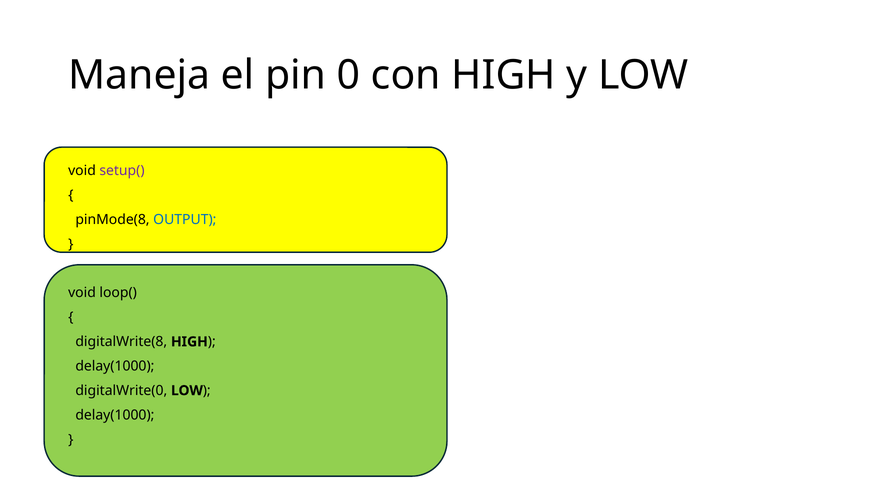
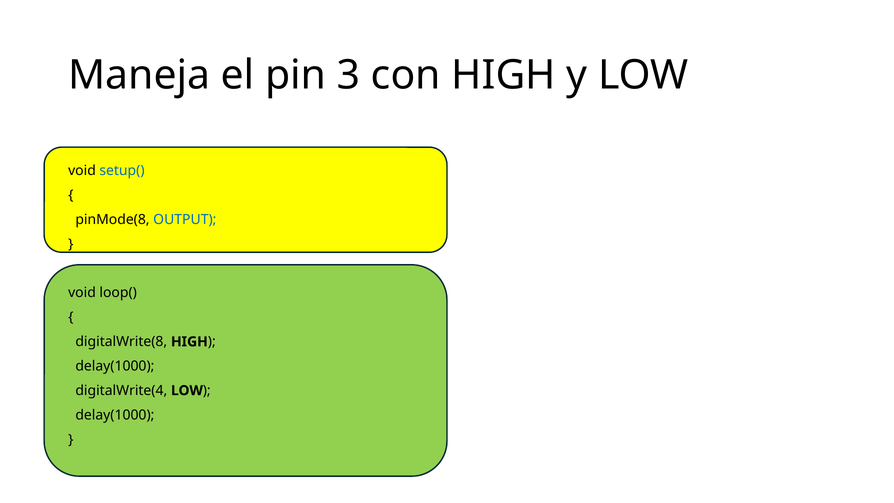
0: 0 -> 3 (349, 75)
setup( colour: purple -> blue (122, 171)
digitalWrite(0: digitalWrite(0 -> digitalWrite(4 (121, 390)
